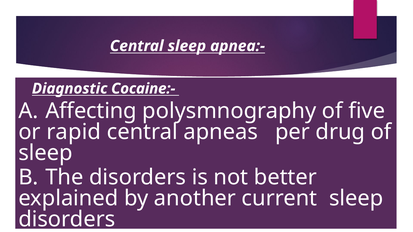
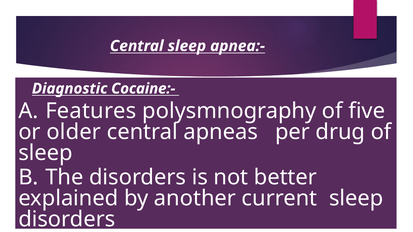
Affecting: Affecting -> Features (91, 111)
rapid: rapid -> older (74, 132)
